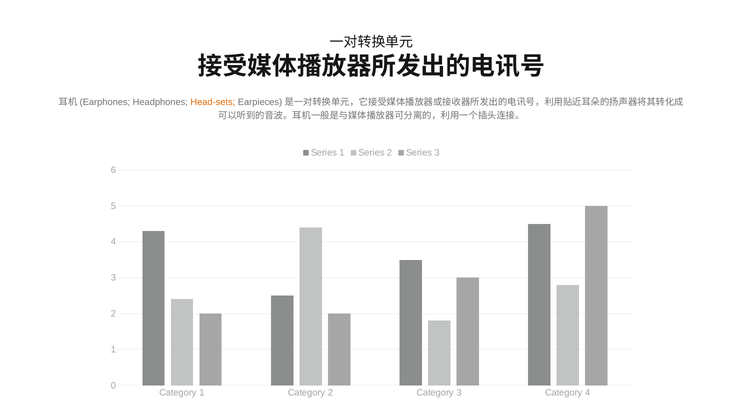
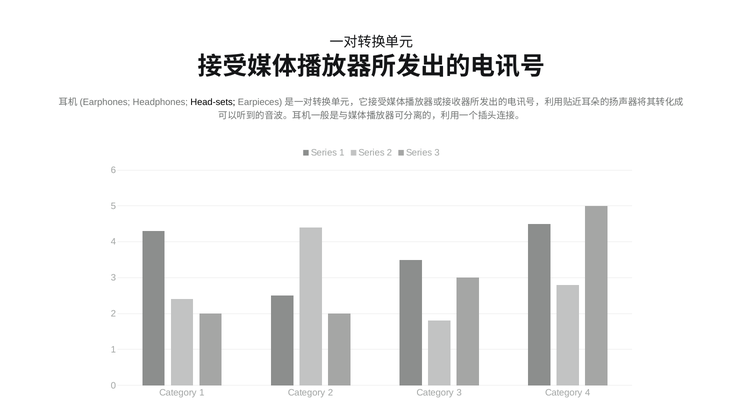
Head-sets colour: orange -> black (213, 102)
